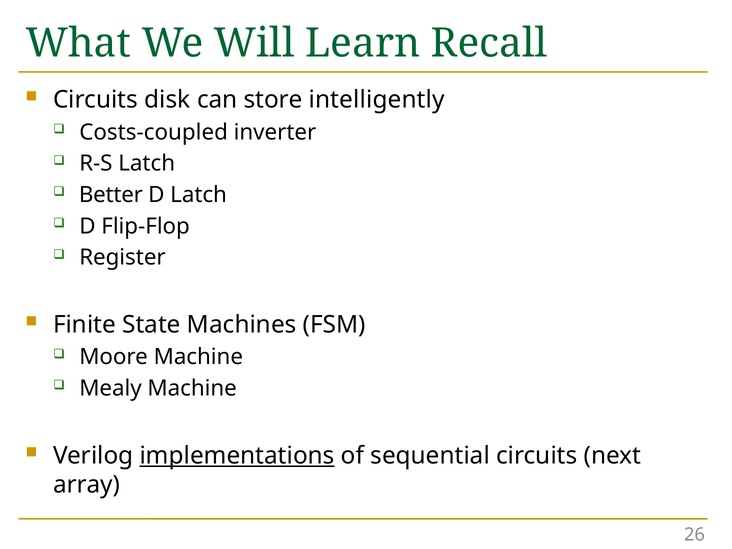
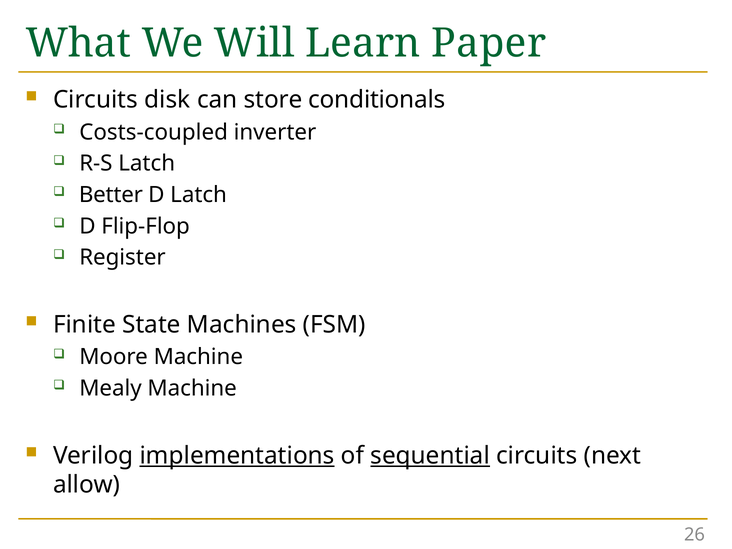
Recall: Recall -> Paper (489, 43)
intelligently: intelligently -> conditionals (377, 100)
sequential underline: none -> present (430, 456)
array: array -> allow (87, 485)
